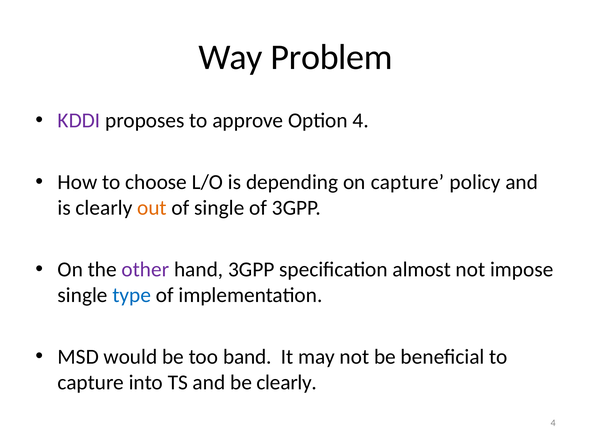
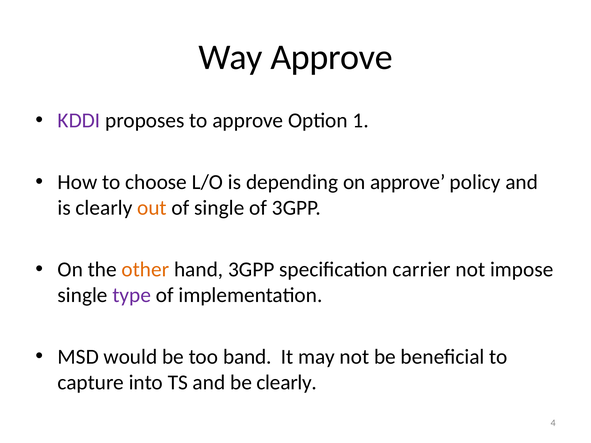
Way Problem: Problem -> Approve (332, 57)
Option 4: 4 -> 1 (361, 121)
on capture: capture -> approve (408, 182)
other colour: purple -> orange (145, 270)
almost: almost -> carrier (422, 270)
type colour: blue -> purple (132, 295)
